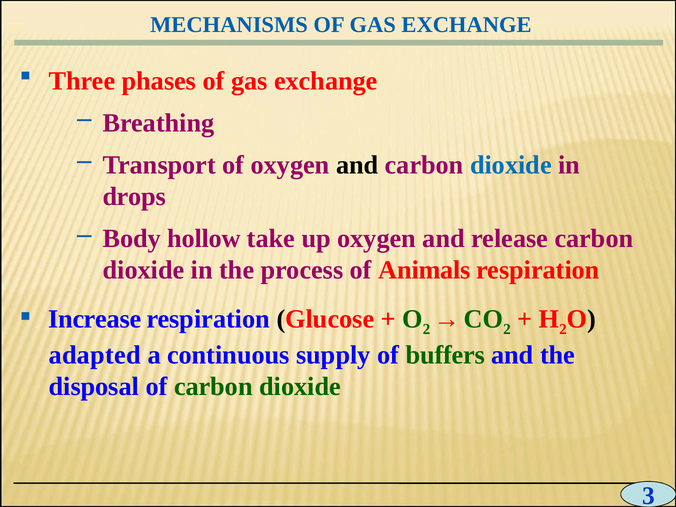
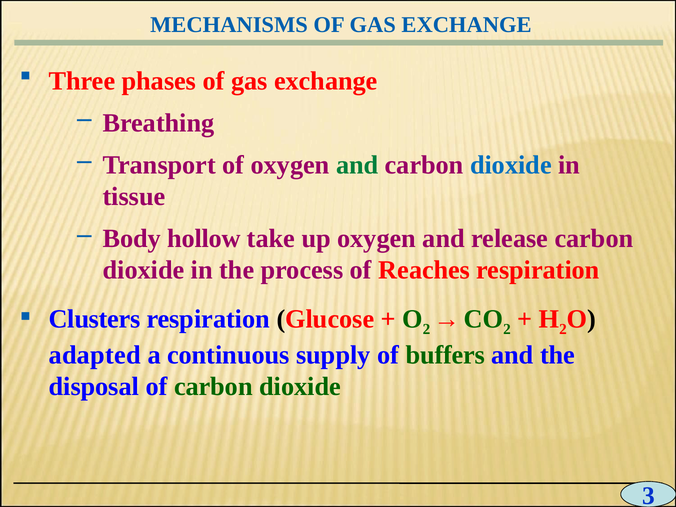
and colour: black -> green (357, 165)
drops: drops -> tissue (134, 197)
Animals: Animals -> Reaches (424, 270)
Increase: Increase -> Clusters (95, 319)
